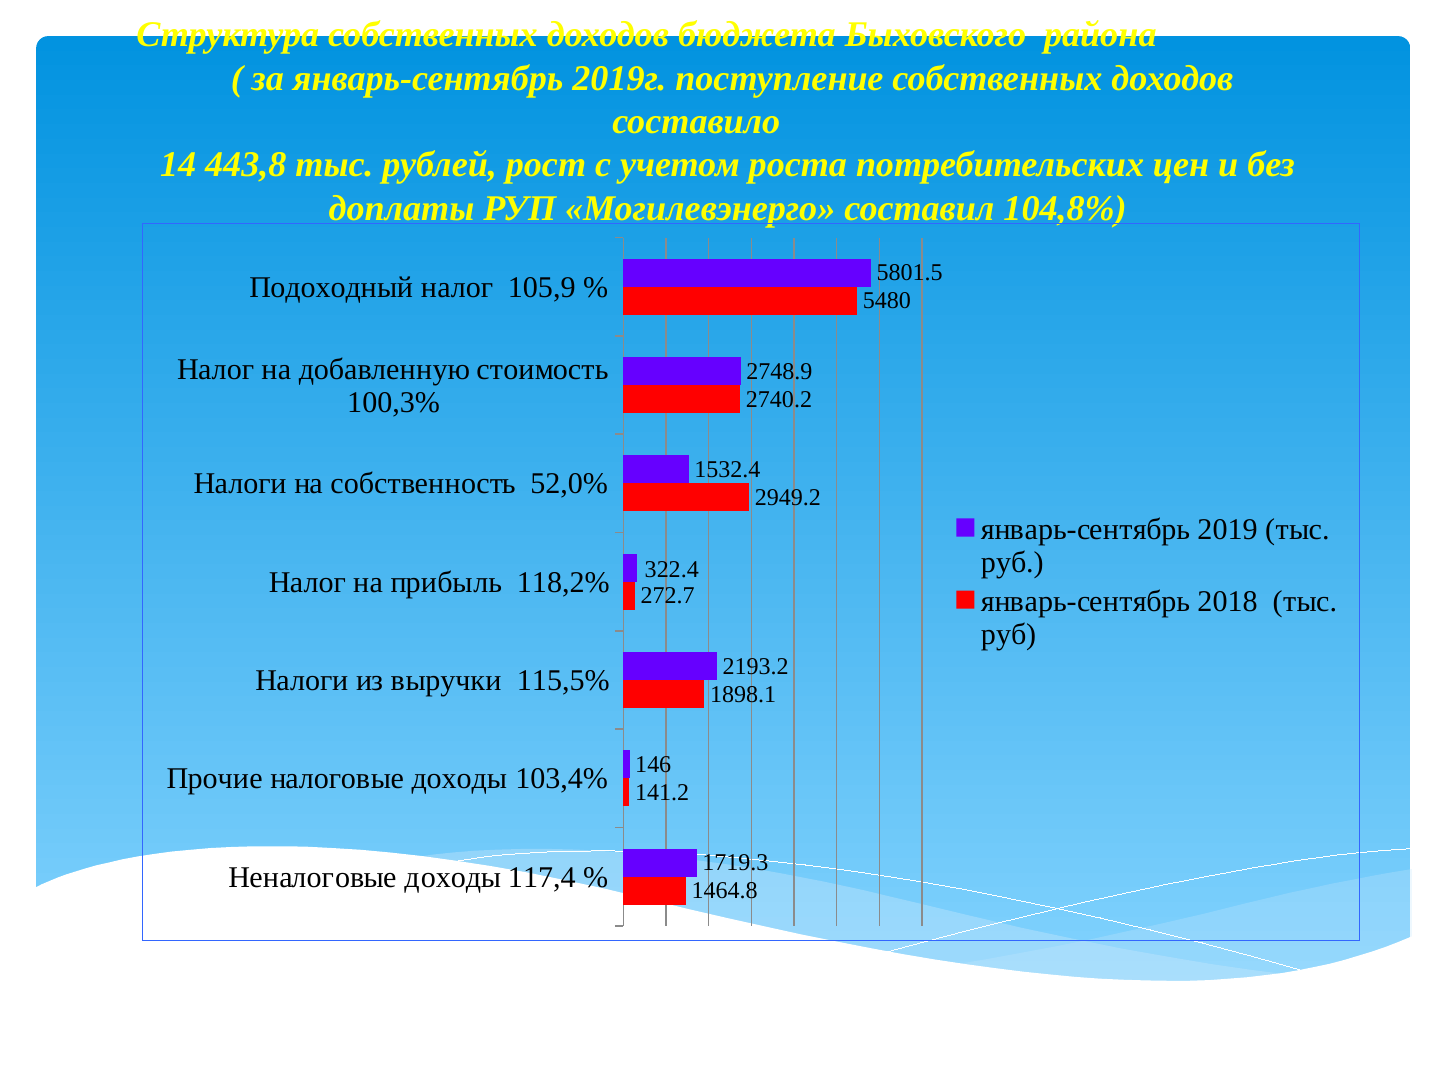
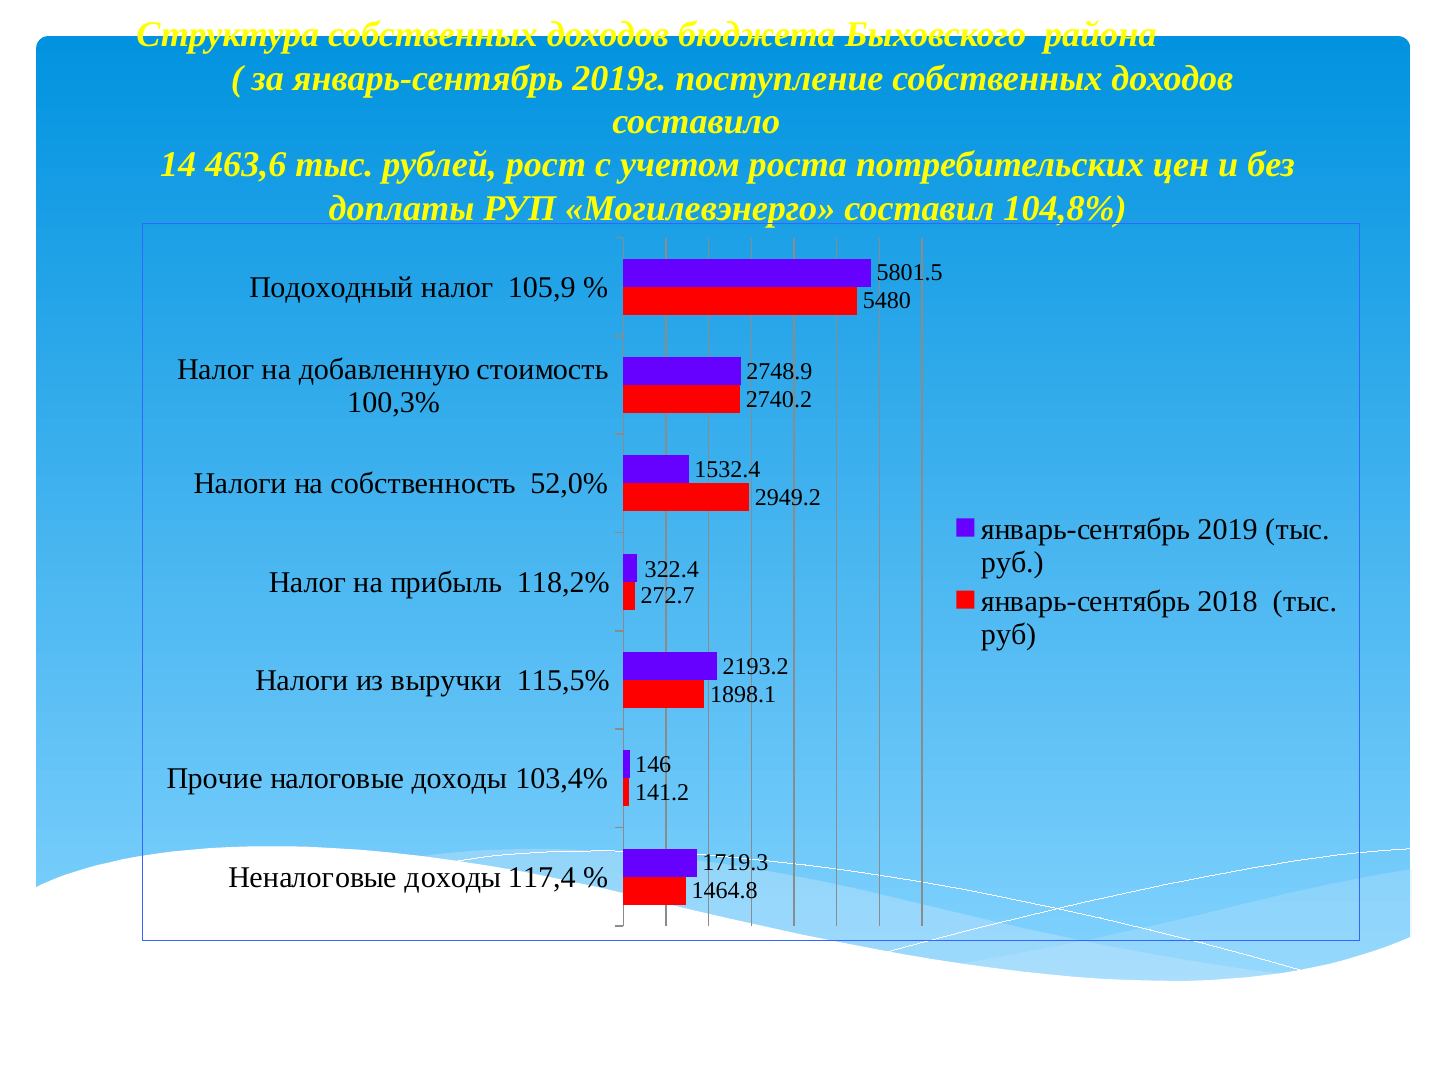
443,8: 443,8 -> 463,6 (246, 165)
